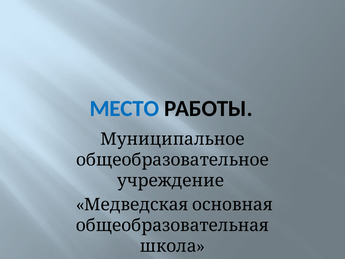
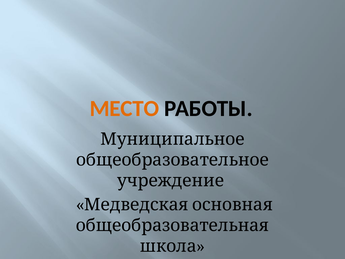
МЕСТО colour: blue -> orange (124, 109)
